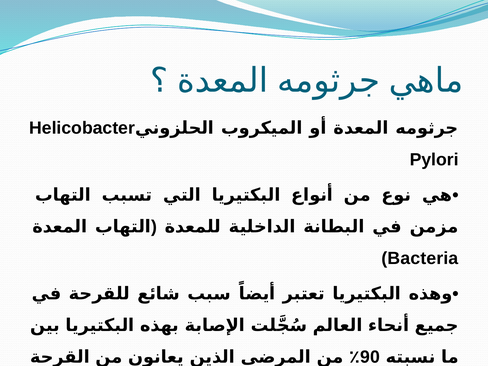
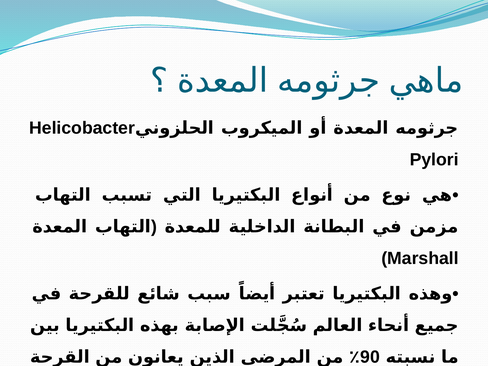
Bacteria: Bacteria -> Marshall (423, 258)
